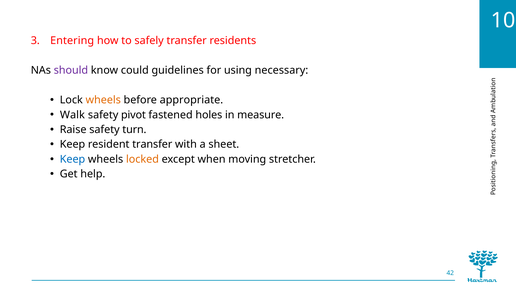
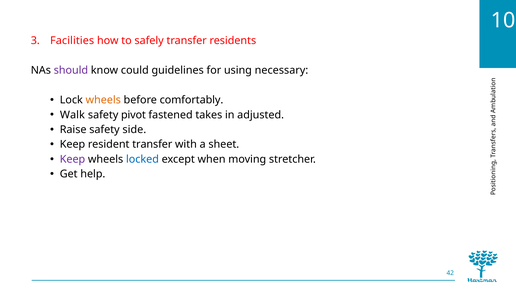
Entering: Entering -> Facilities (72, 41)
appropriate: appropriate -> comfortably (191, 100)
holes: holes -> takes (209, 115)
measure: measure -> adjusted (261, 115)
turn: turn -> side (134, 130)
Keep colour: blue -> purple (72, 159)
locked colour: orange -> blue (142, 159)
